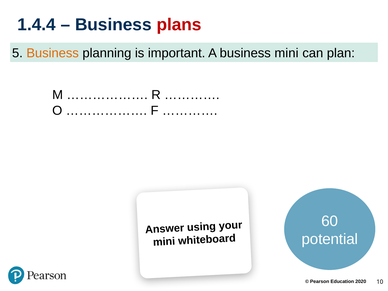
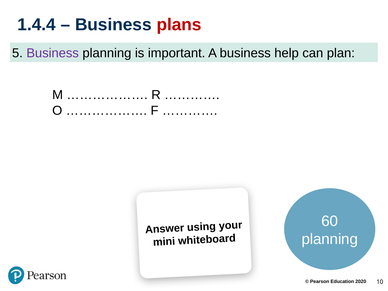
Business colour: orange -> purple (53, 53)
business mini: mini -> help (287, 53)
potential: potential -> planning (330, 239)
